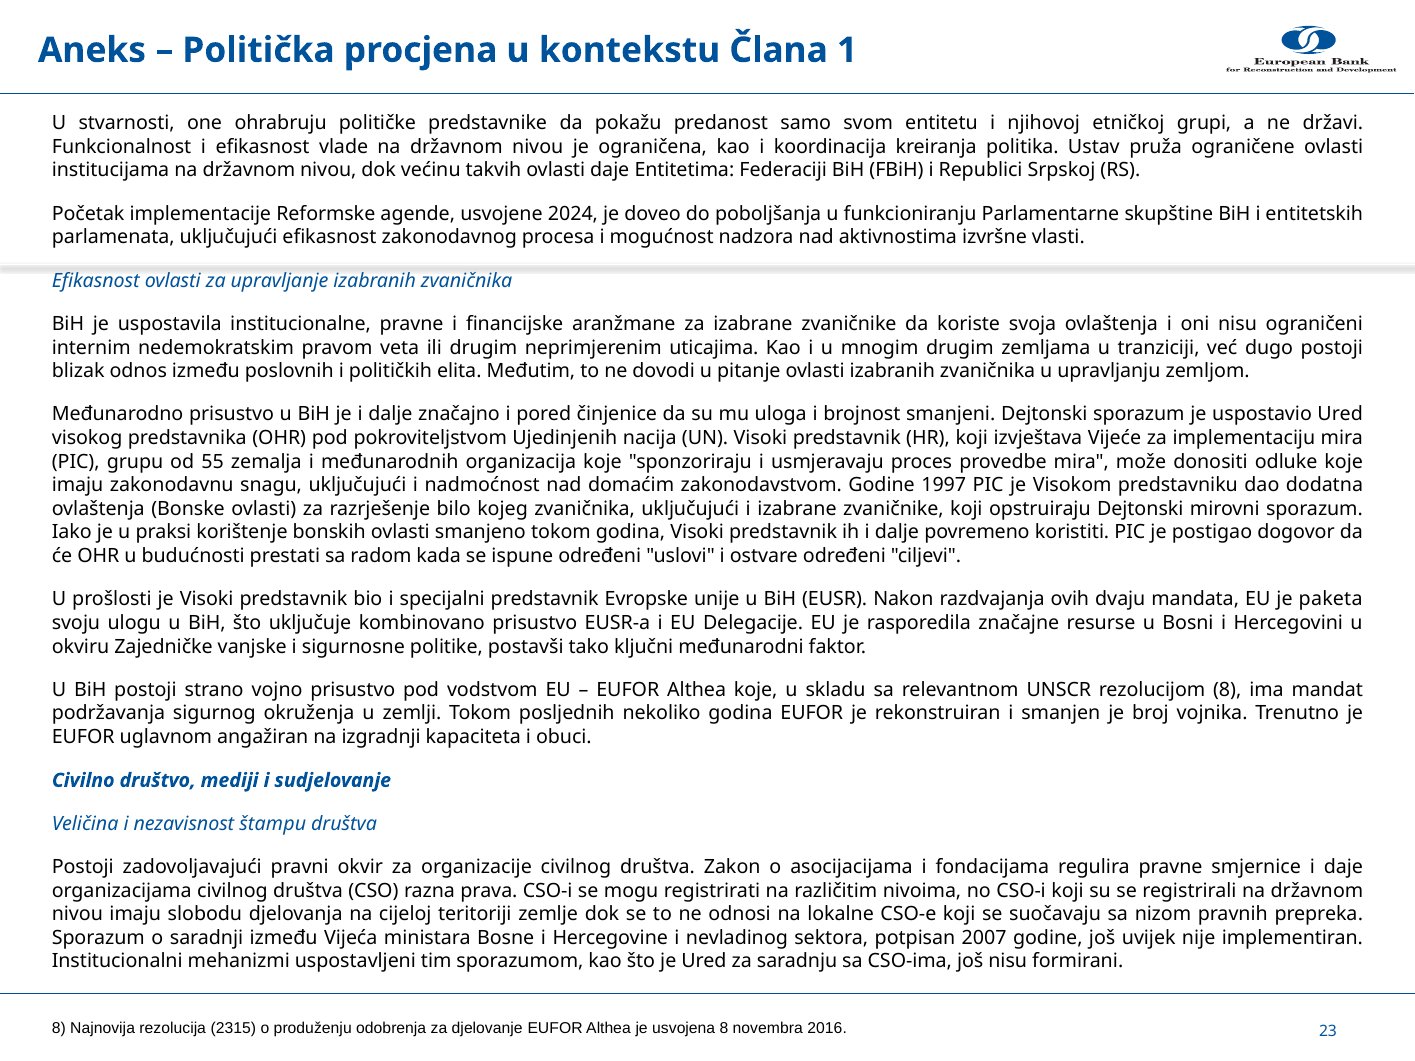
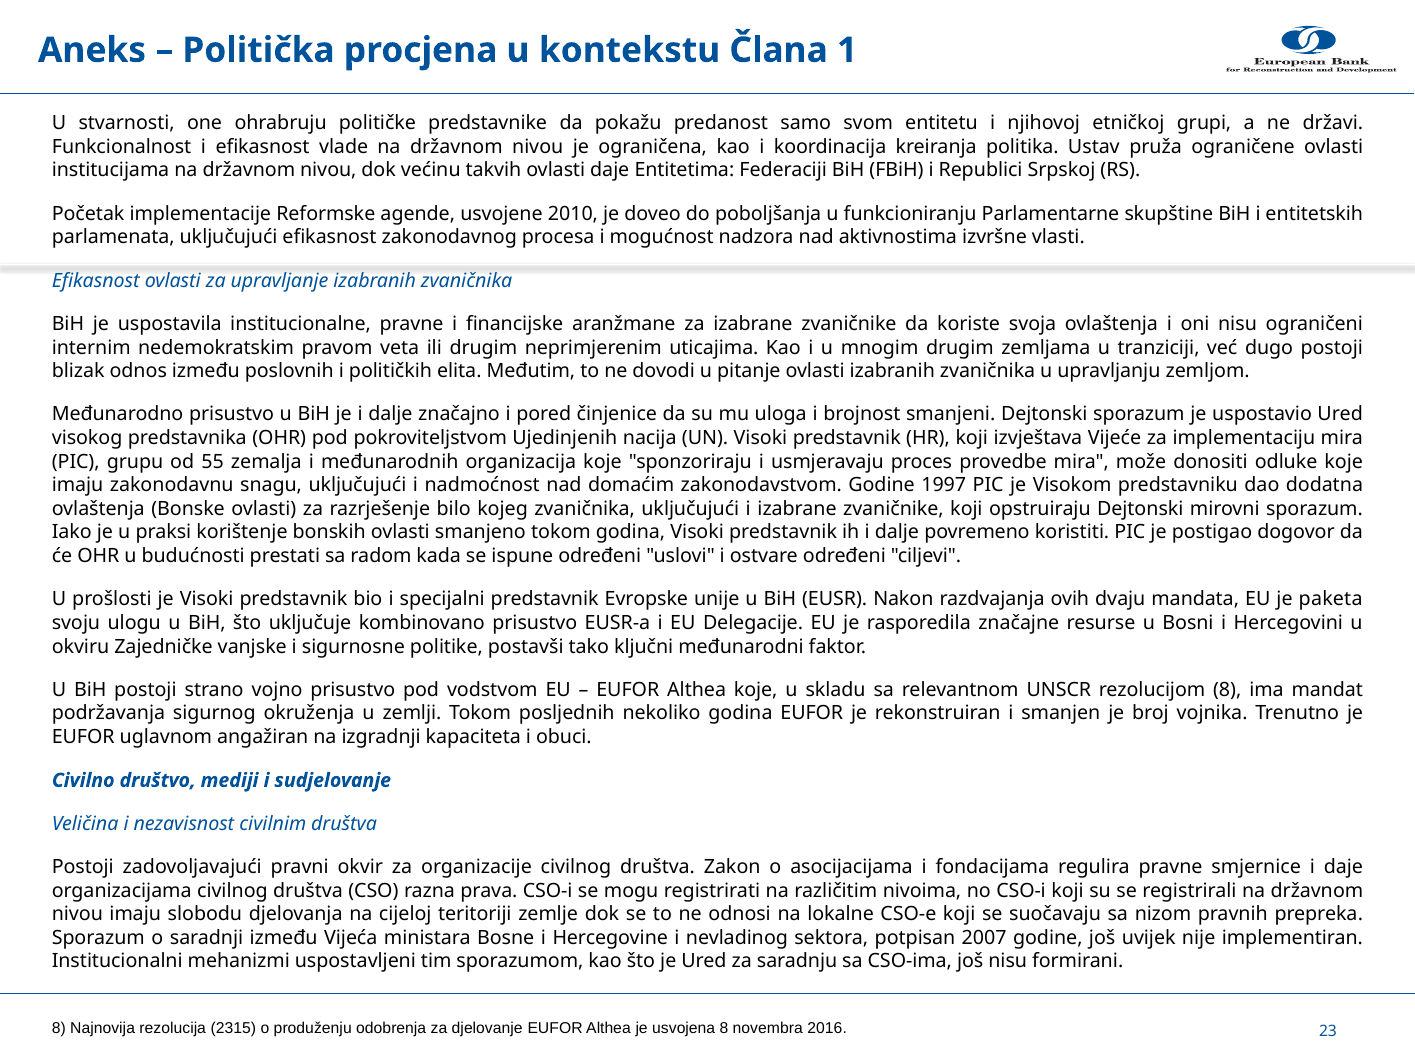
2024: 2024 -> 2010 (573, 214)
štampu: štampu -> civilnim (273, 824)
